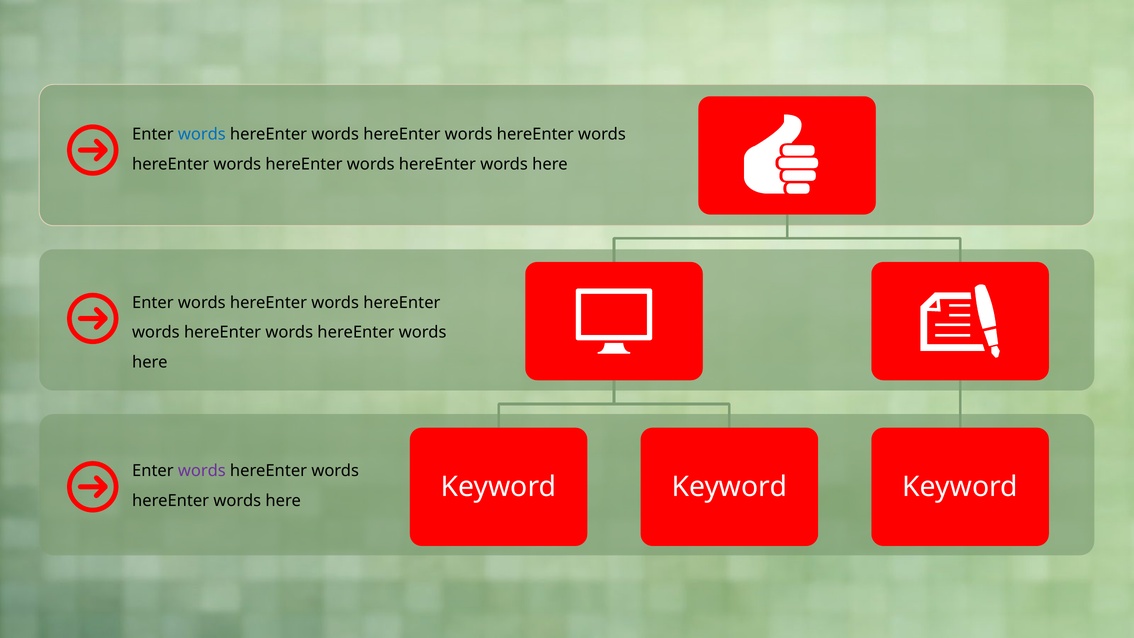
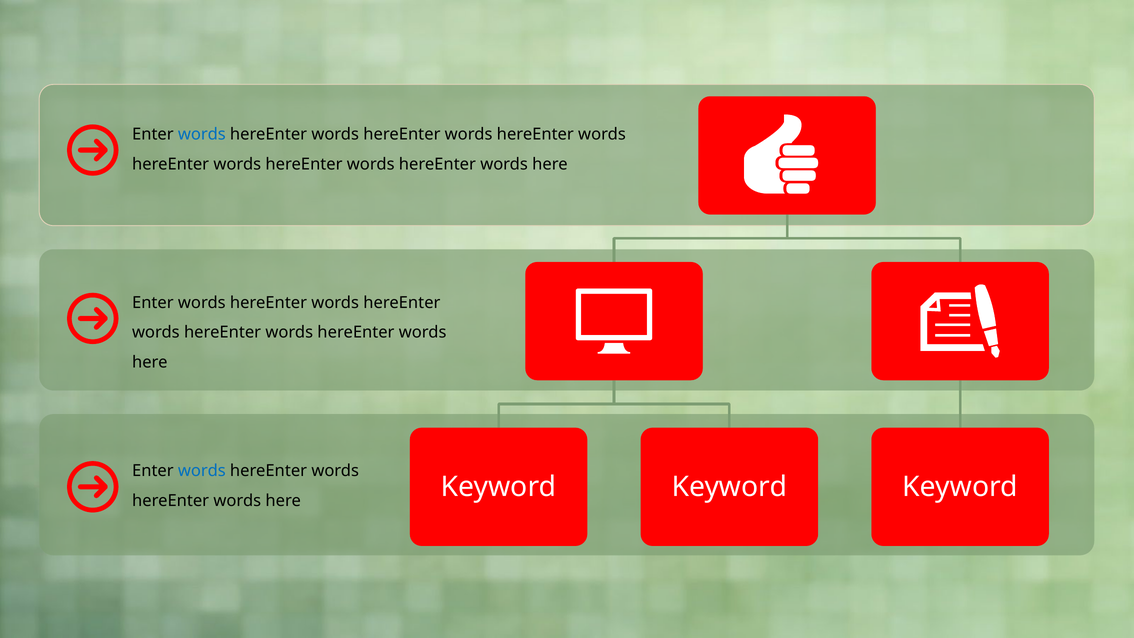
words colour: purple -> blue (202, 471)
